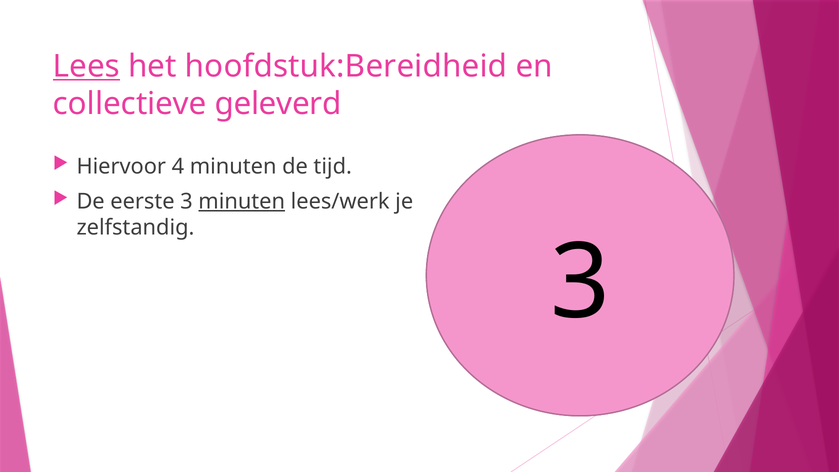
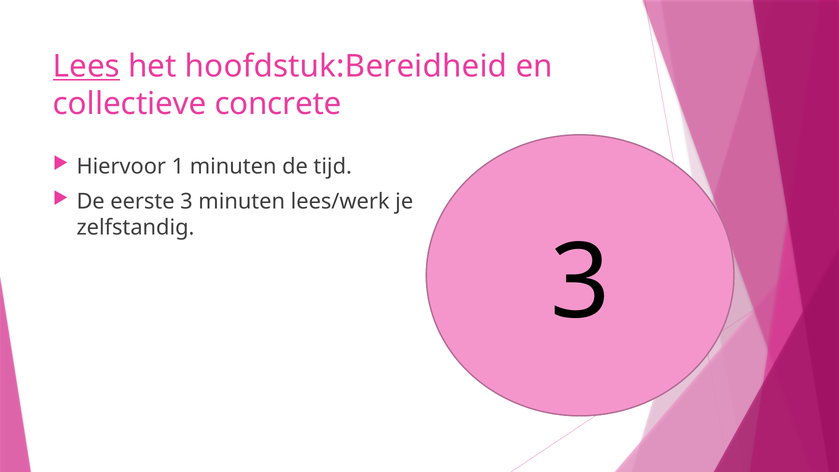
geleverd: geleverd -> concrete (278, 104)
4: 4 -> 1 (178, 166)
minuten underline: present -> none (242, 201)
